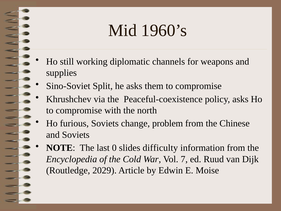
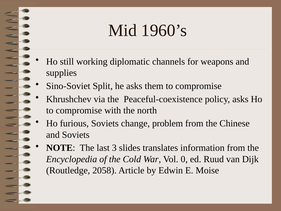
0: 0 -> 3 (114, 148)
difficulty: difficulty -> translates (160, 148)
7: 7 -> 0 (184, 159)
2029: 2029 -> 2058 (105, 170)
